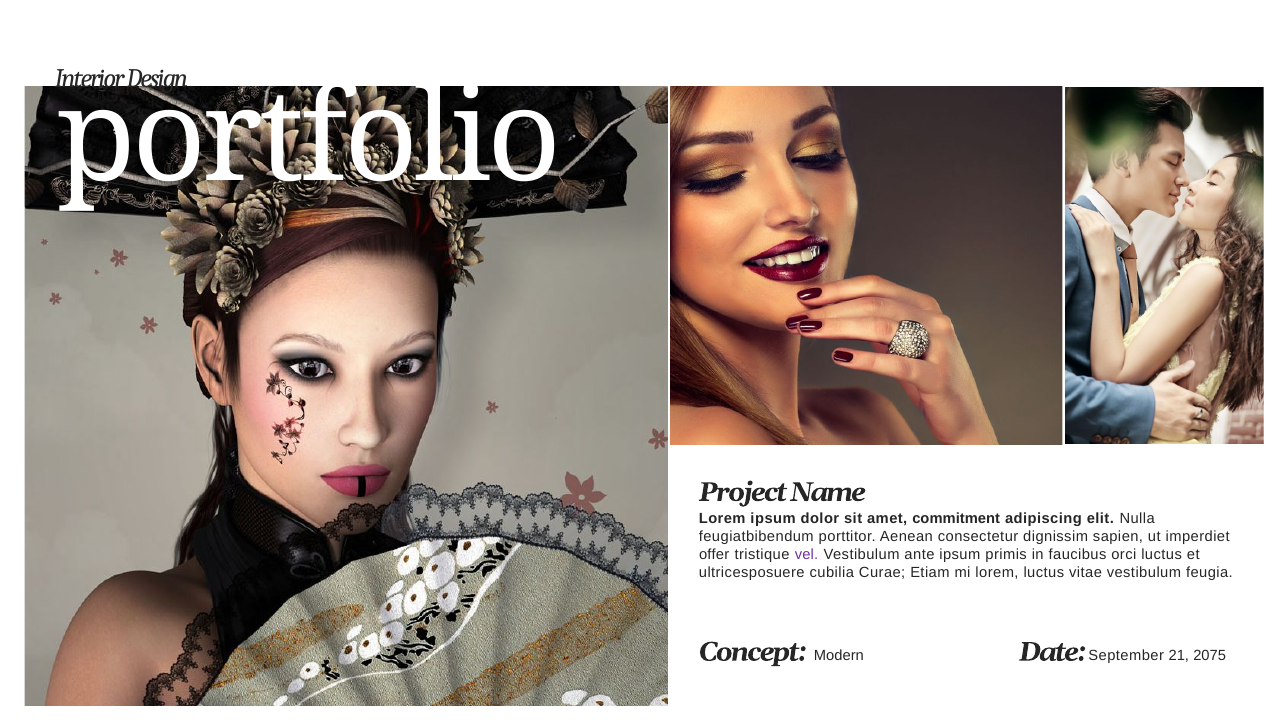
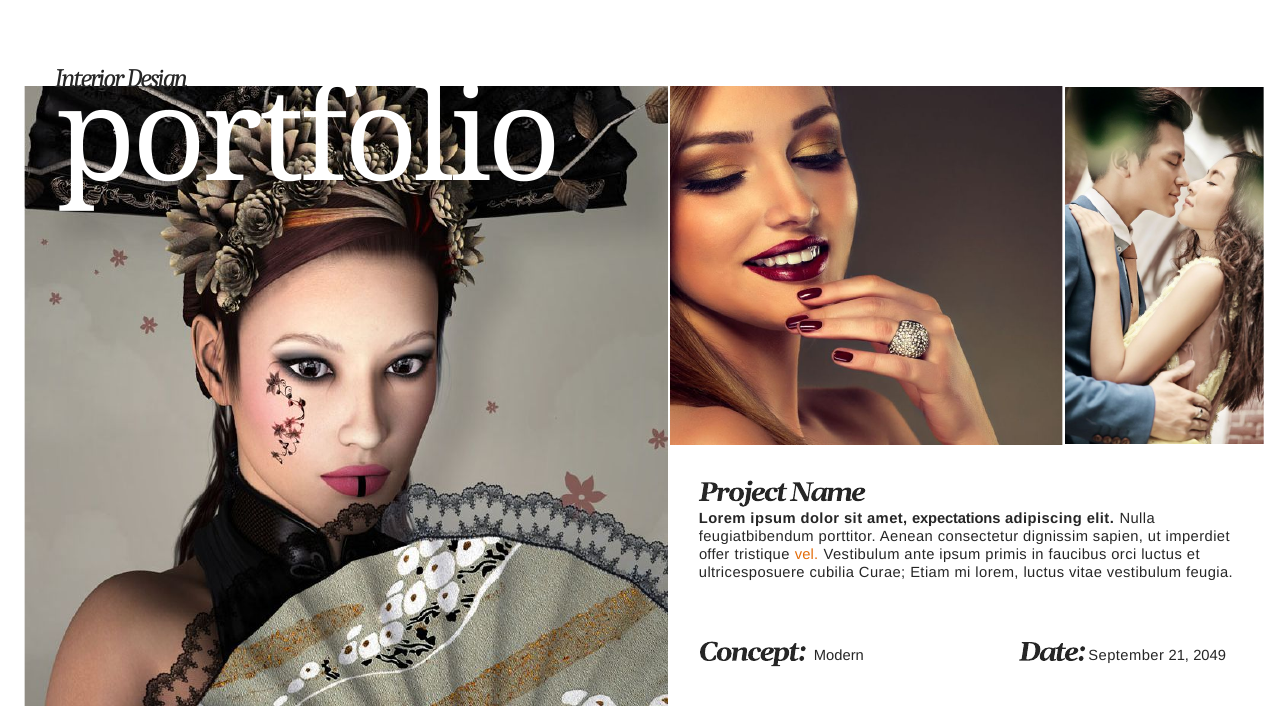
commitment: commitment -> expectations (956, 519)
vel colour: purple -> orange (806, 555)
2075: 2075 -> 2049 (1210, 656)
